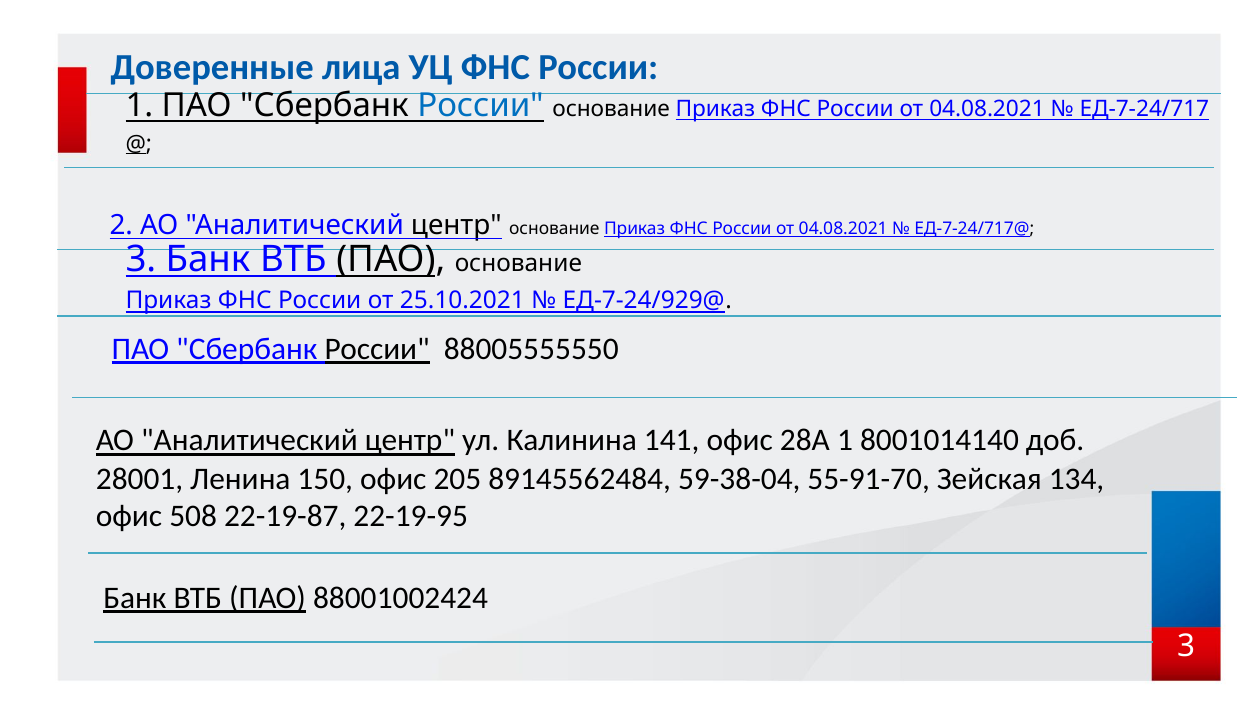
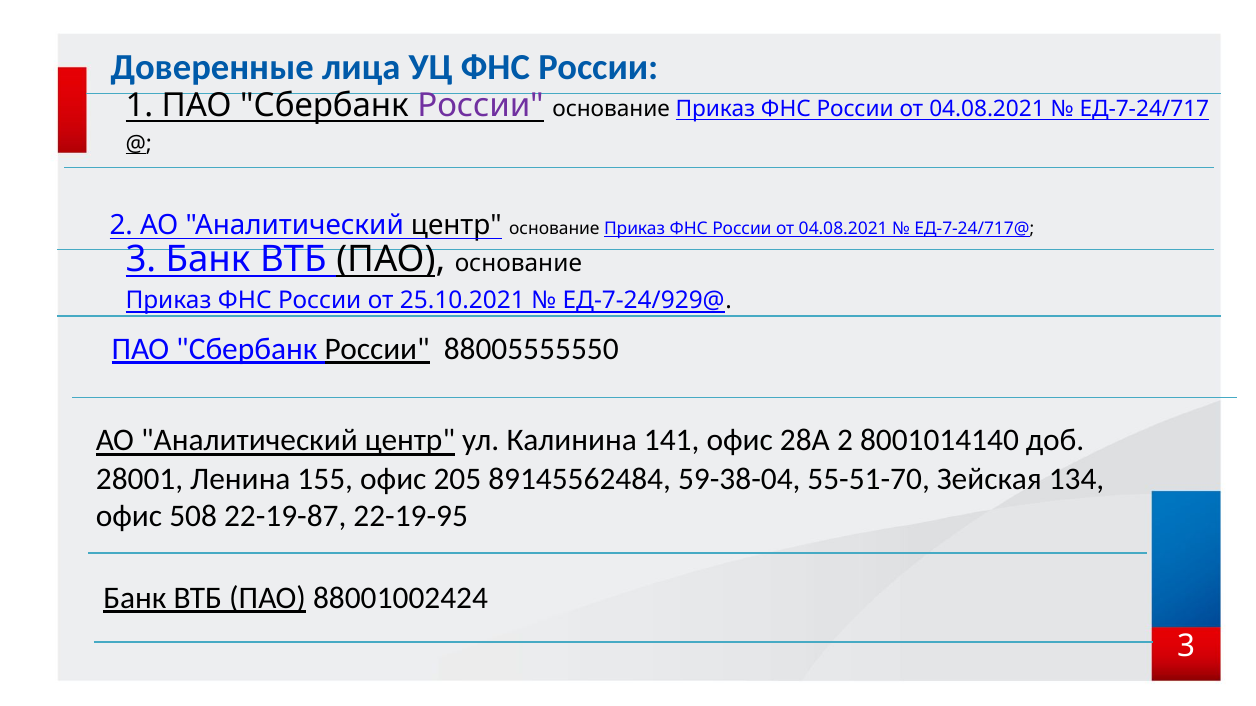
России colour: blue -> purple (481, 106)
28А 1: 1 -> 2 (845, 441)
150: 150 -> 155 (325, 479)
55-91-70: 55-91-70 -> 55-51-70 (869, 479)
